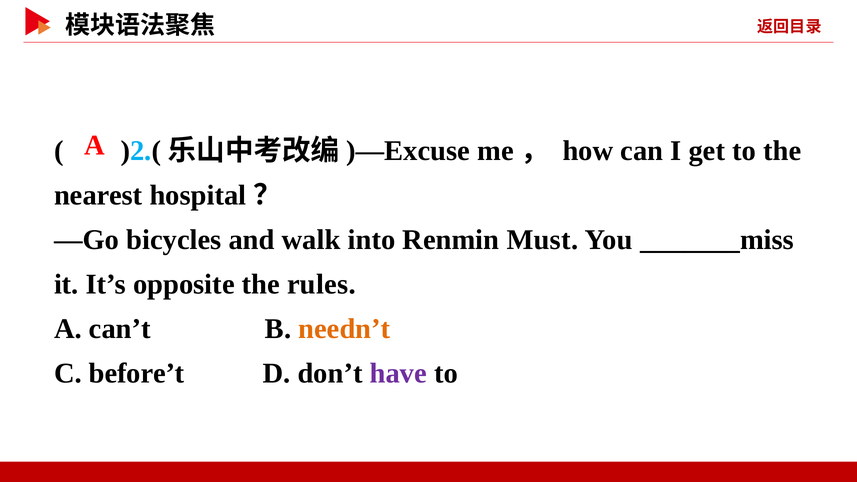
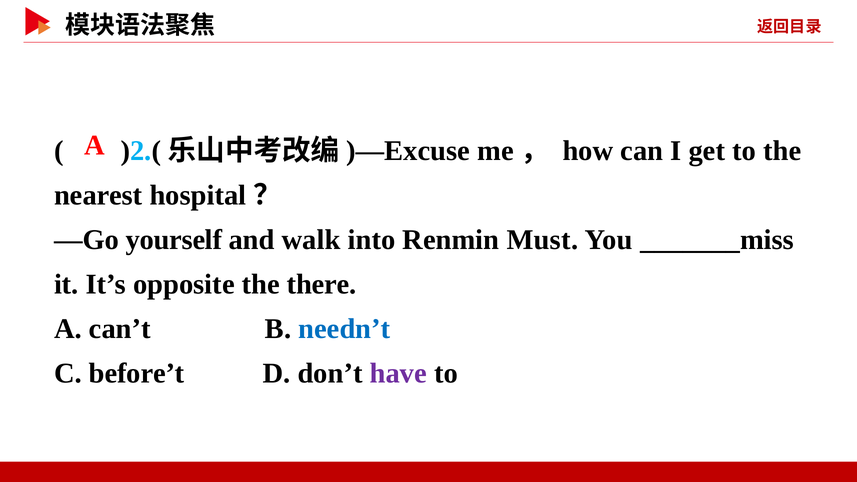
bicycles: bicycles -> yourself (174, 240)
rules: rules -> there (322, 284)
needn’t colour: orange -> blue (344, 329)
